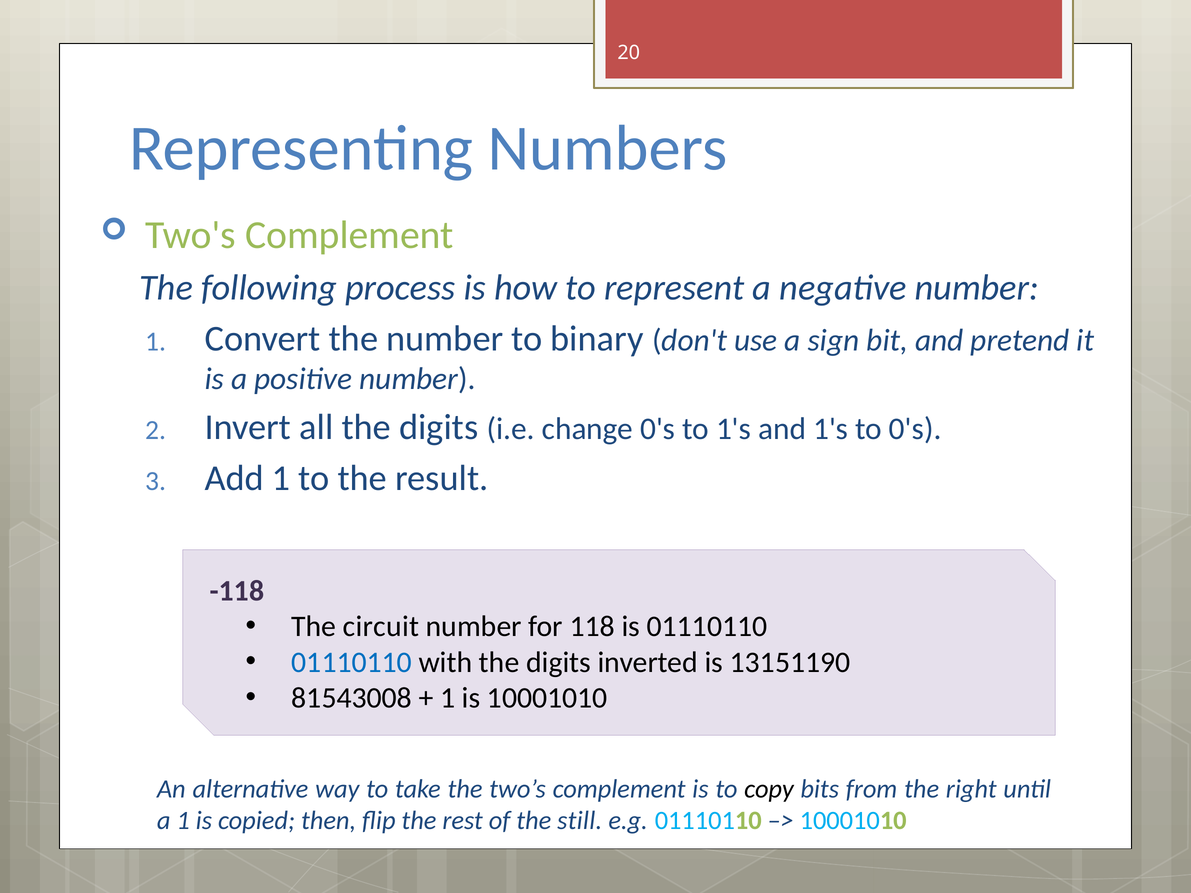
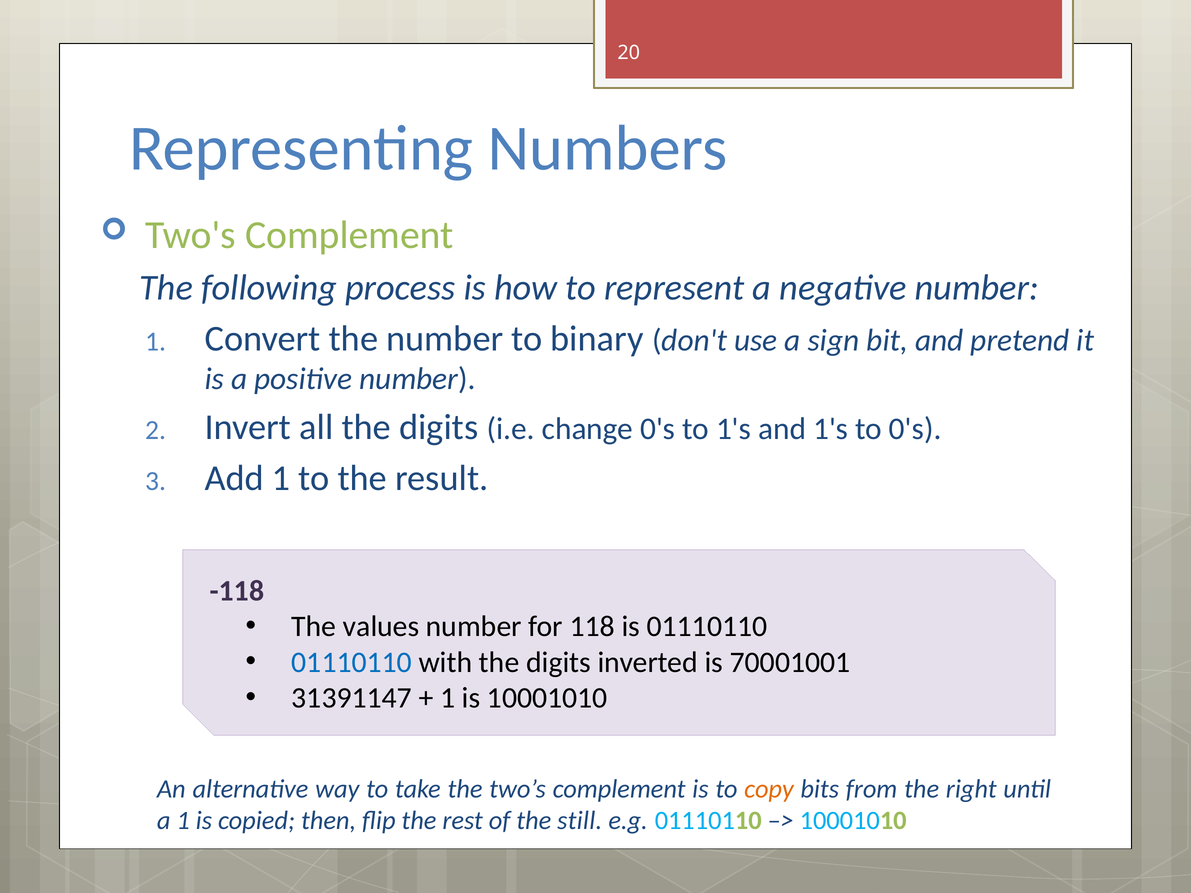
circuit: circuit -> values (381, 627)
13151190: 13151190 -> 70001001 (790, 662)
81543008: 81543008 -> 31391147 (352, 698)
copy colour: black -> orange (769, 789)
